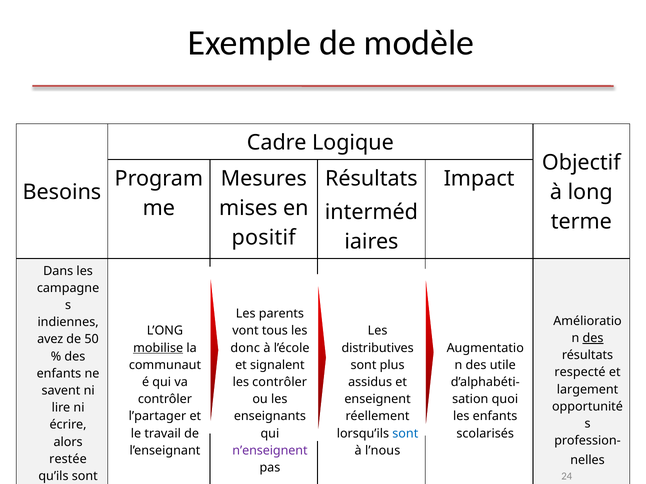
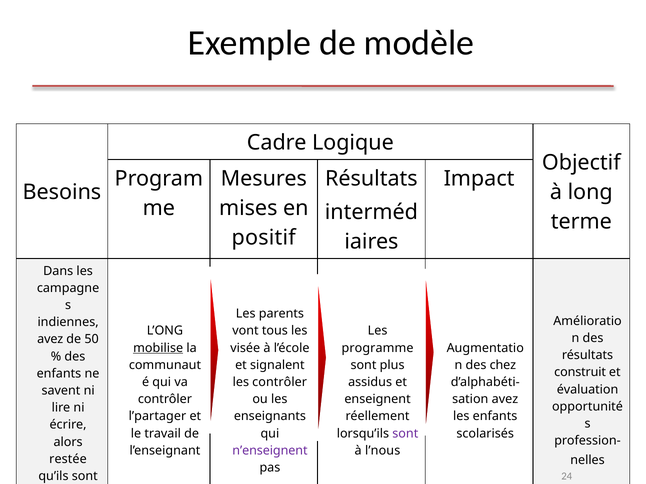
des underline: present -> none (593, 338)
donc: donc -> visée (245, 348)
distributives: distributives -> programme (378, 348)
utile: utile -> chez (503, 365)
respecté: respecté -> construit (580, 373)
largement: largement -> évaluation (588, 390)
quoi: quoi -> avez (505, 400)
sont colour: blue -> purple (405, 434)
